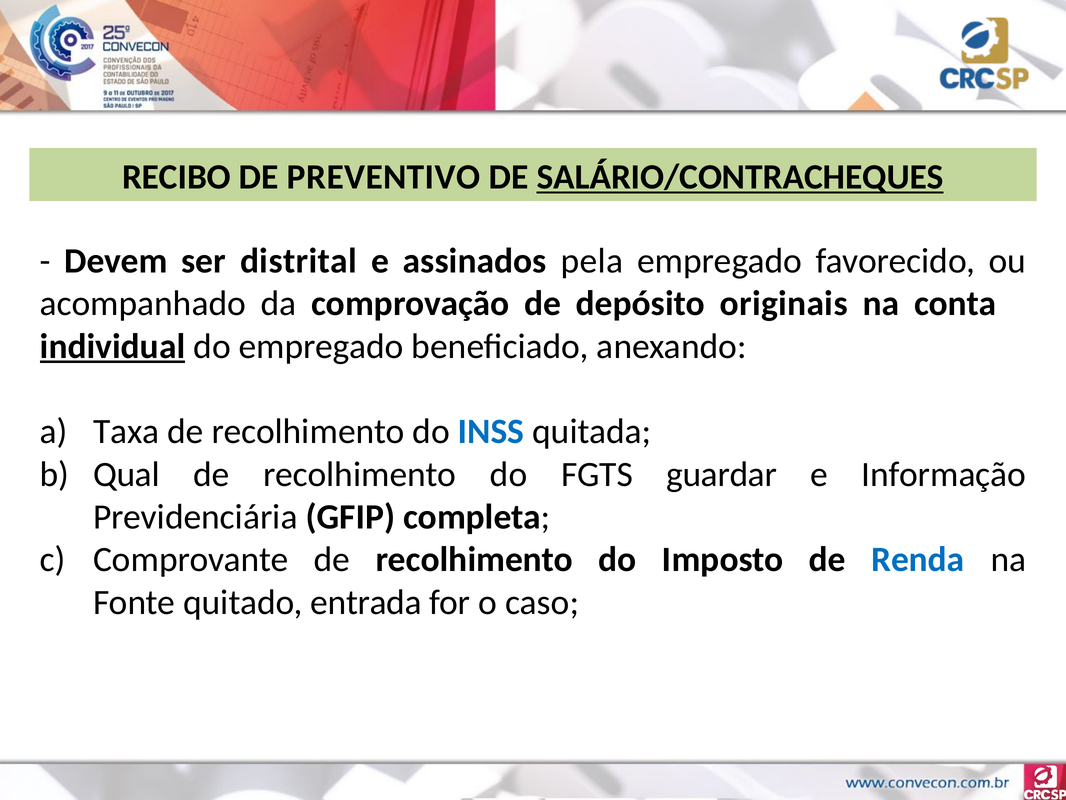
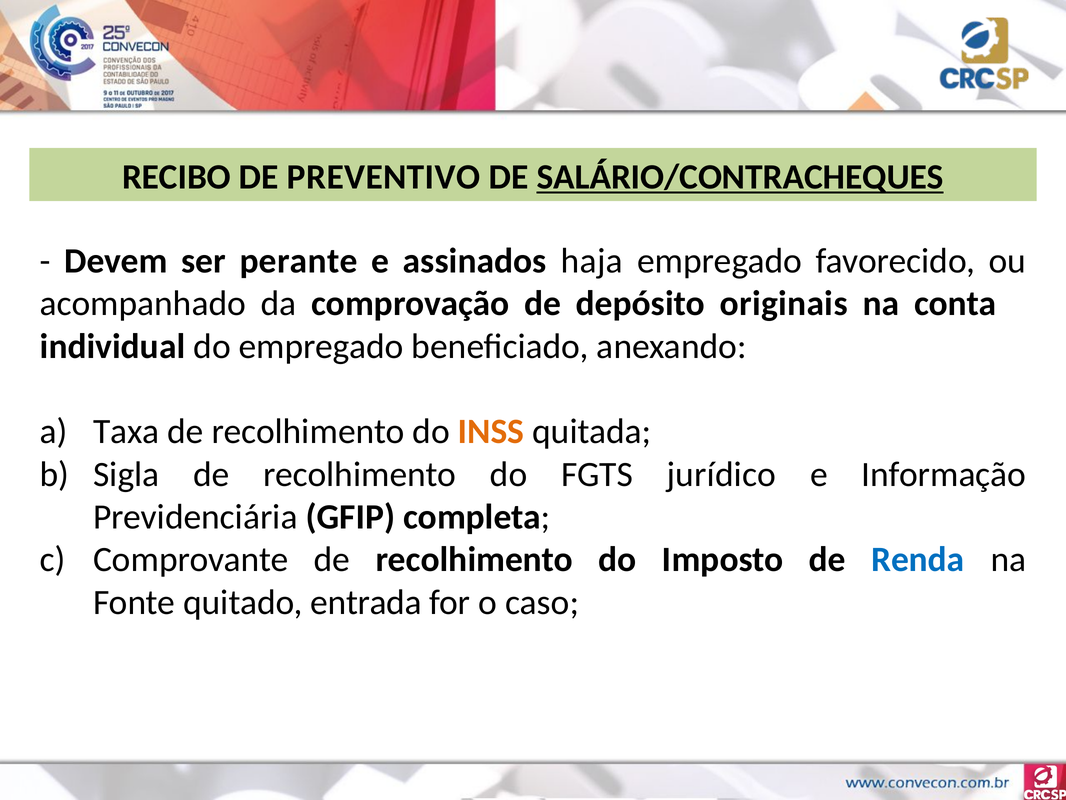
distrital: distrital -> perante (299, 261)
pela: pela -> haja (592, 261)
individual underline: present -> none (113, 346)
INSS colour: blue -> orange (491, 431)
Qual: Qual -> Sigla (126, 474)
guardar: guardar -> jurídico (721, 474)
